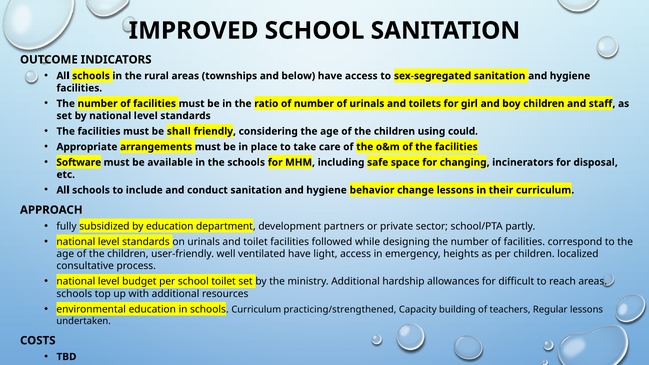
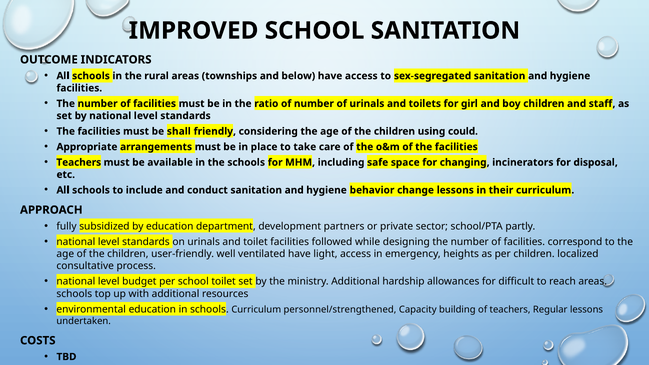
Software: Software -> Teachers (79, 162)
practicing/strengthened: practicing/strengthened -> personnel/strengthened (340, 310)
